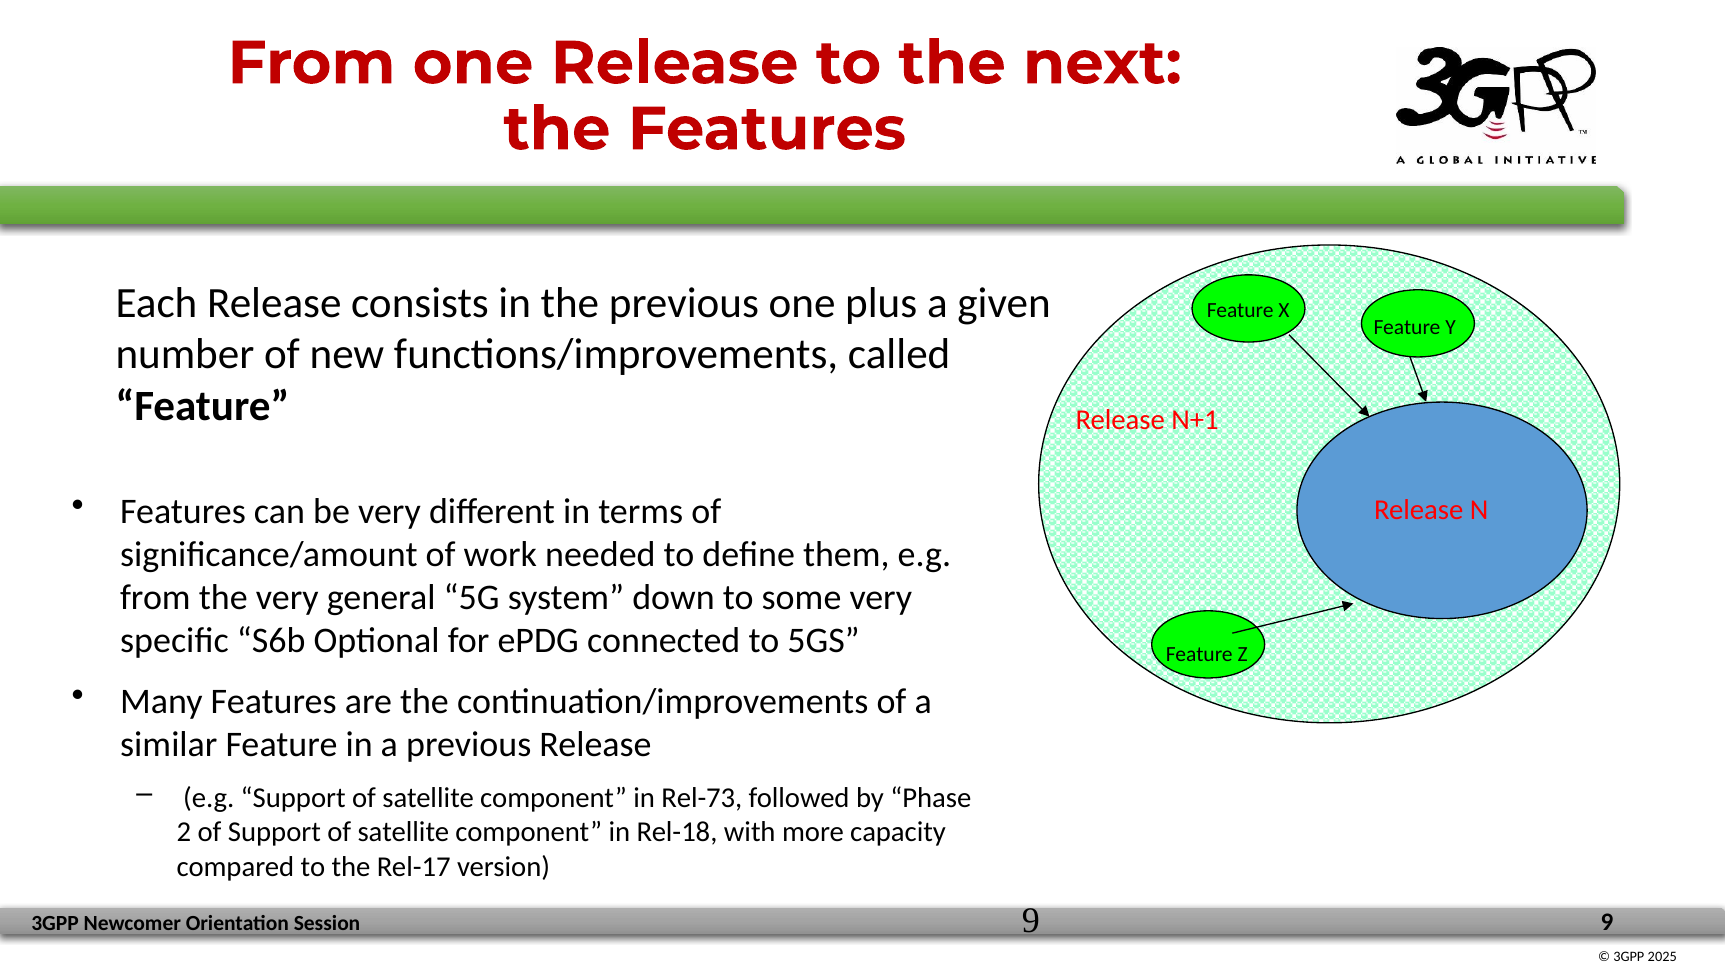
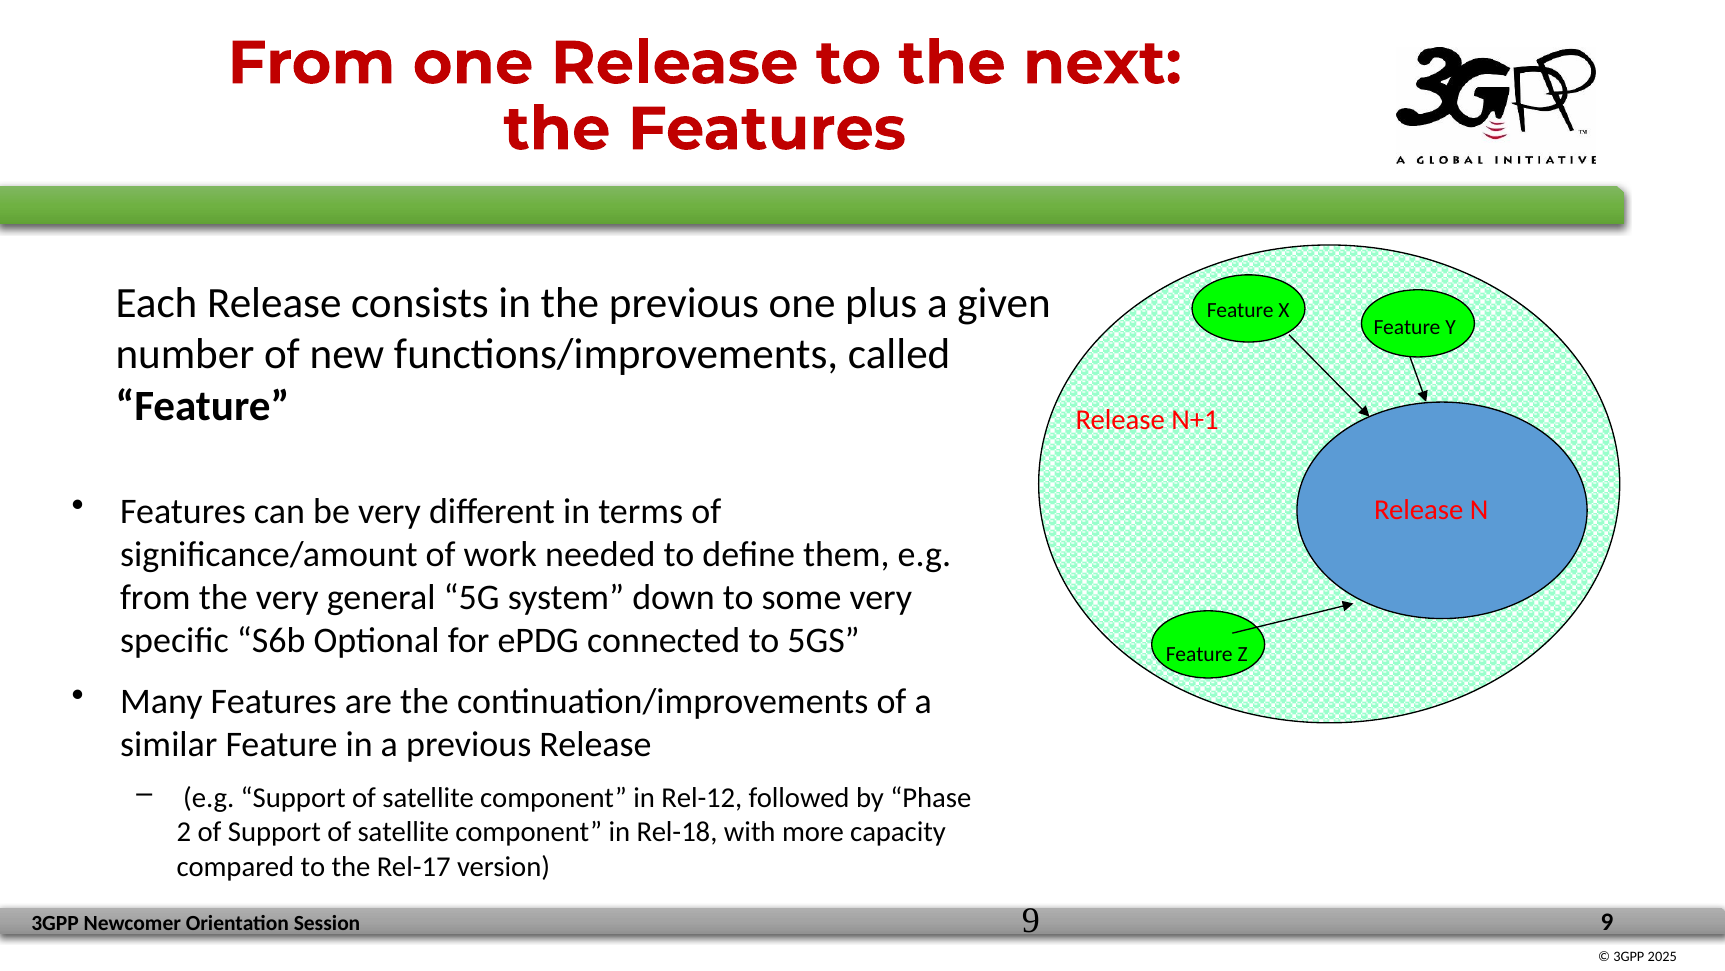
Rel-73: Rel-73 -> Rel-12 (702, 797)
